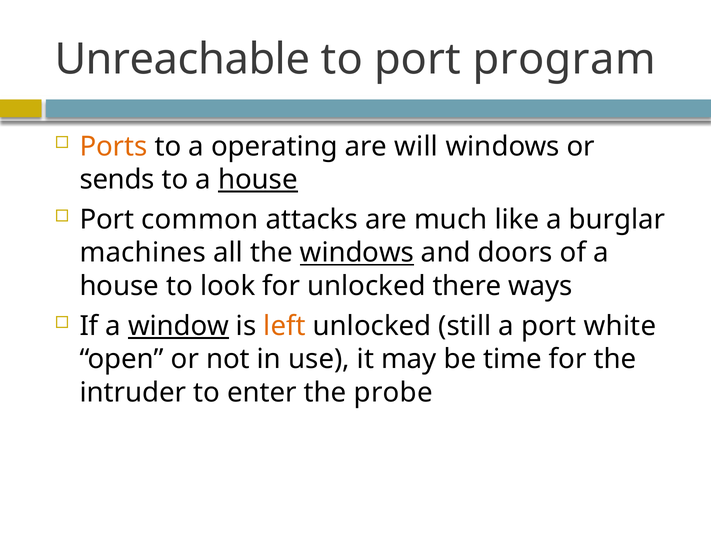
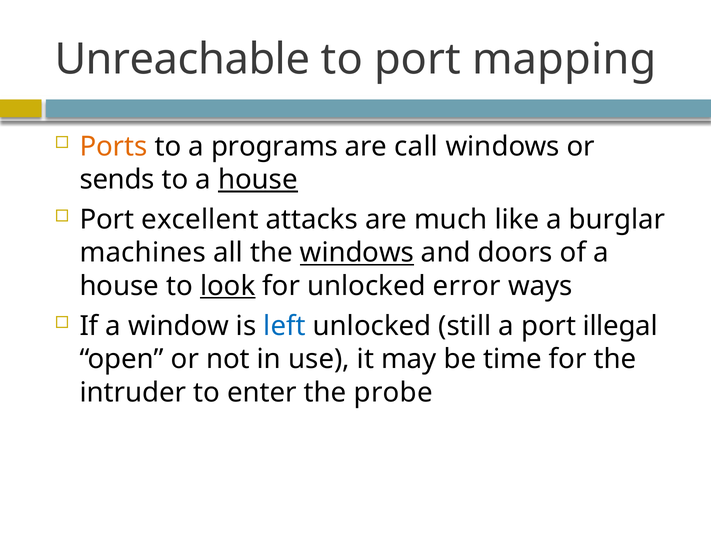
program: program -> mapping (564, 59)
operating: operating -> programs (274, 146)
will: will -> call (416, 146)
common: common -> excellent (200, 220)
look underline: none -> present (228, 286)
there: there -> error (467, 286)
window underline: present -> none (179, 326)
left colour: orange -> blue (285, 326)
white: white -> illegal (620, 326)
